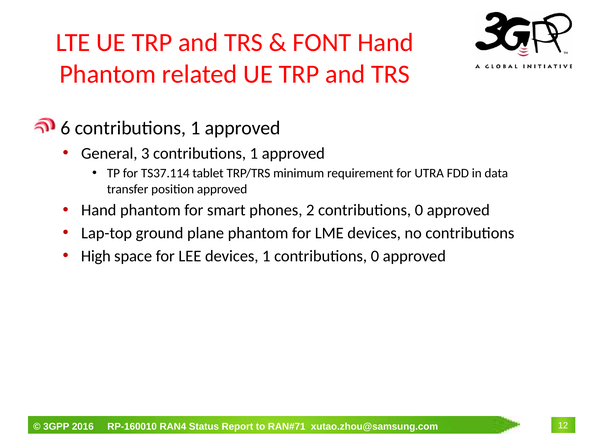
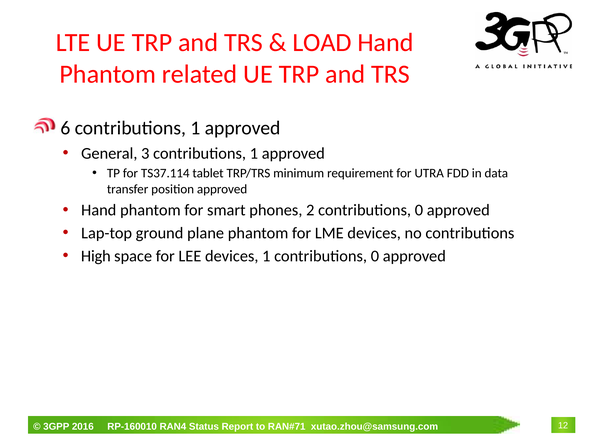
FONT: FONT -> LOAD (322, 43)
